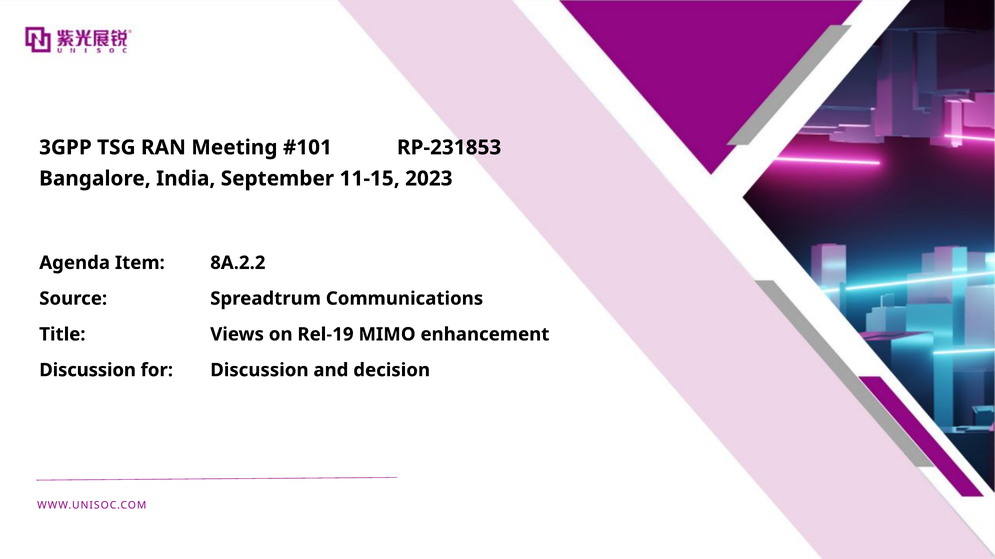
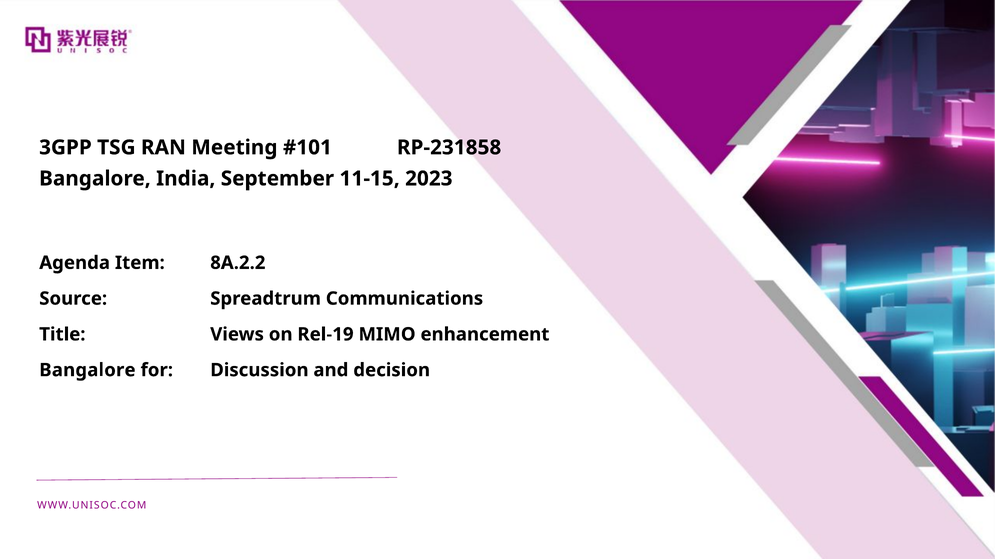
RP-231853: RP-231853 -> RP-231858 (449, 148)
Discussion: Discussion -> Bangalore (87, 371)
